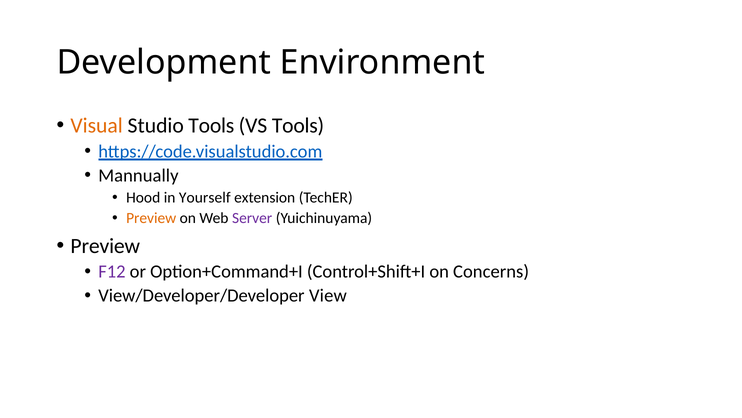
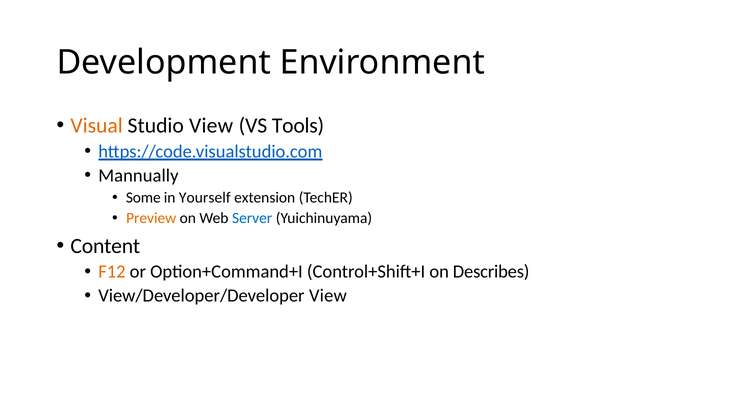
Studio Tools: Tools -> View (211, 125)
Hood: Hood -> Some (143, 197)
Server colour: purple -> blue (252, 218)
Preview: Preview -> Content (105, 246)
F12 colour: purple -> orange (112, 271)
Concerns: Concerns -> Describes (491, 271)
